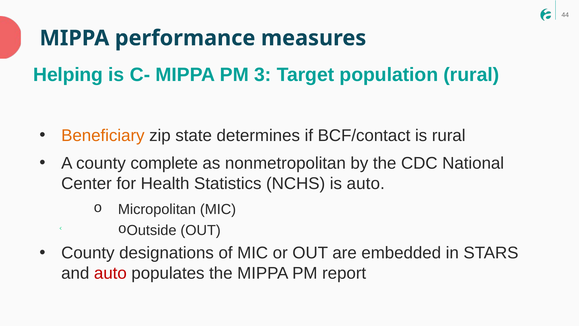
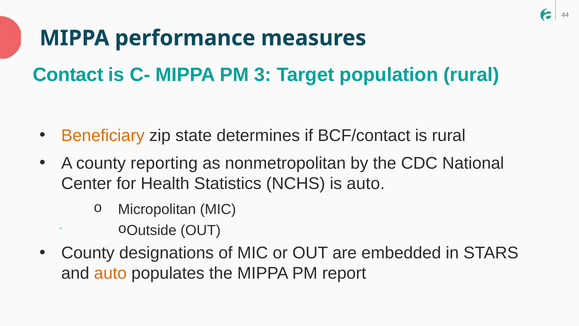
Helping: Helping -> Contact (68, 75)
complete: complete -> reporting (164, 163)
auto colour: red -> orange (110, 273)
